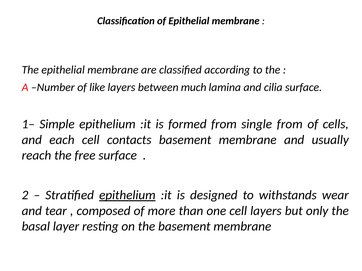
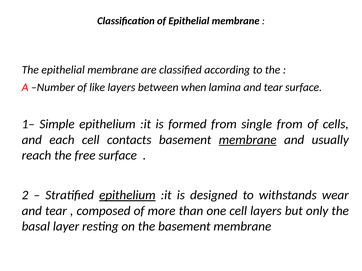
much: much -> when (194, 88)
lamina and cilia: cilia -> tear (273, 88)
membrane underline: none -> present (248, 140)
